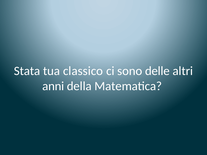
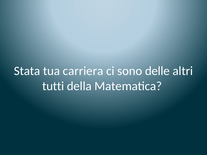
classico: classico -> carriera (83, 71)
anni: anni -> tutti (53, 86)
